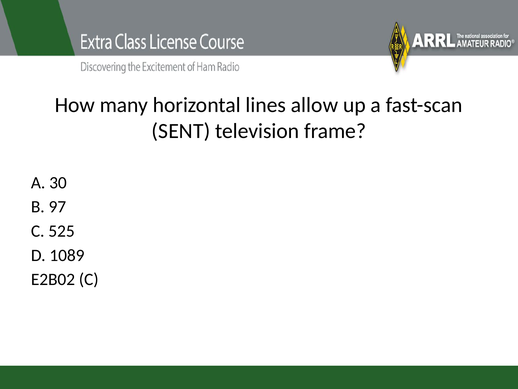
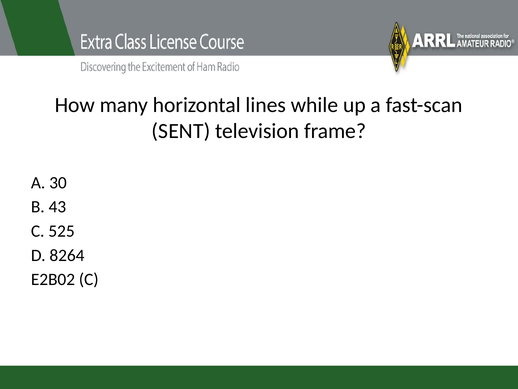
allow: allow -> while (314, 105)
97: 97 -> 43 (57, 207)
1089: 1089 -> 8264 (67, 255)
